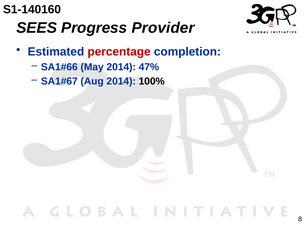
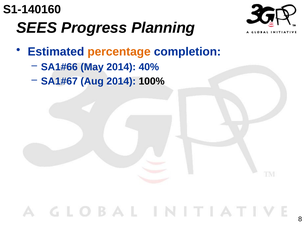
Provider: Provider -> Planning (163, 28)
percentage colour: red -> orange (119, 52)
47%: 47% -> 40% (149, 67)
